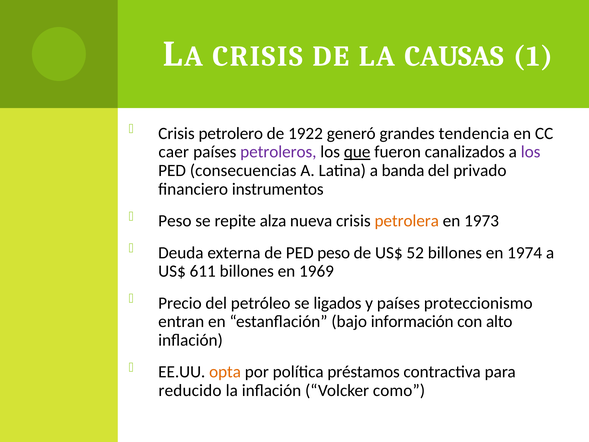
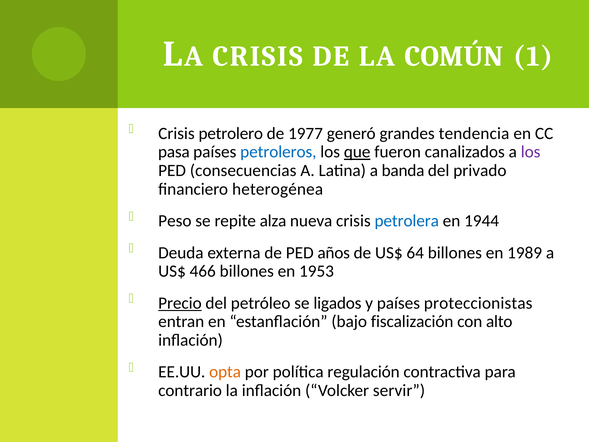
CAUSAS: CAUSAS -> COMÚN (454, 56)
1922: 1922 -> 1977 (305, 133)
caer: caer -> pasa (174, 152)
petroleros colour: purple -> blue (278, 152)
instrumentos: instrumentos -> heterogénea (278, 189)
petrolera colour: orange -> blue (407, 221)
1973: 1973 -> 1944 (482, 221)
PED peso: peso -> años (334, 253)
52: 52 -> 64 (415, 253)
1974: 1974 -> 1989 (525, 253)
611: 611 -> 466 (203, 271)
1969: 1969 -> 1953 (317, 271)
Precio underline: none -> present (180, 303)
proteccionismo: proteccionismo -> proteccionistas (478, 303)
información: información -> fiscalización (412, 321)
préstamos: préstamos -> regulación (364, 372)
reducido: reducido -> contrario (190, 390)
como: como -> servir (399, 390)
